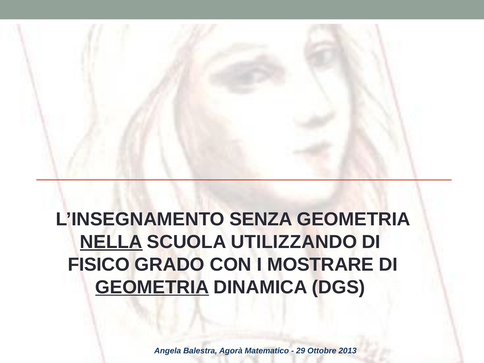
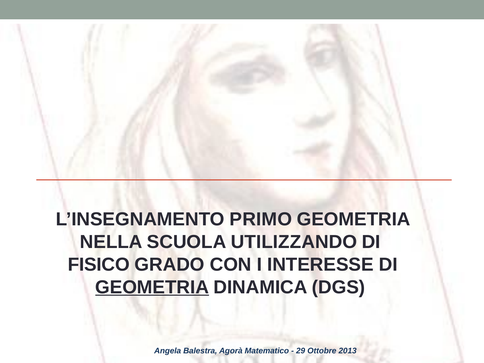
SENZA: SENZA -> PRIMO (261, 219)
NELLA underline: present -> none (111, 242)
MOSTRARE: MOSTRARE -> INTERESSE (320, 265)
